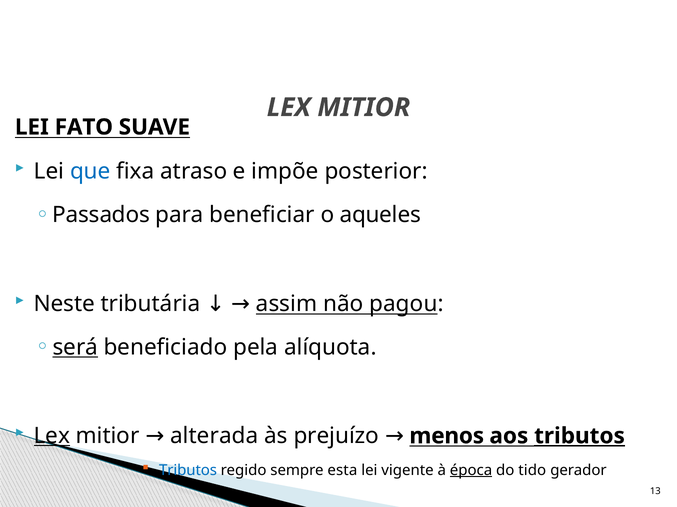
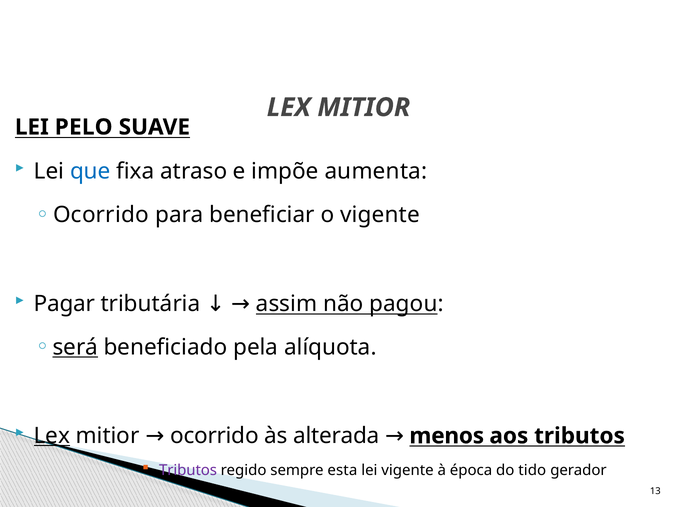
FATO: FATO -> PELO (84, 127)
posterior: posterior -> aumenta (376, 172)
Passados: Passados -> Ocorrido (101, 215)
o aqueles: aqueles -> vigente (380, 215)
Neste: Neste -> Pagar (64, 304)
tributos underline: present -> none (580, 437)
mitior alterada: alterada -> ocorrido (214, 437)
prejuízo: prejuízo -> alterada (336, 437)
Tributos colour: blue -> purple (188, 471)
época underline: present -> none (471, 471)
